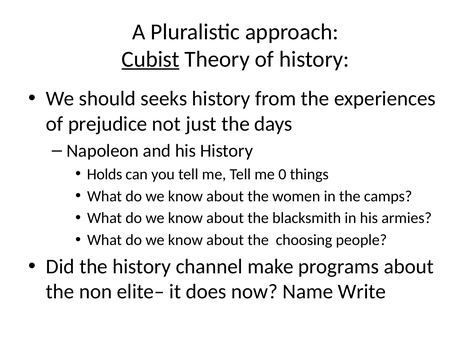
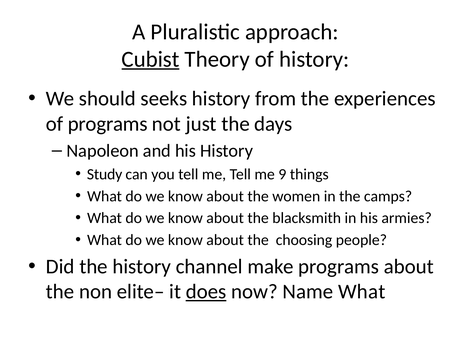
of prejudice: prejudice -> programs (108, 124)
Holds: Holds -> Study (105, 174)
0: 0 -> 9 (282, 174)
does underline: none -> present (206, 292)
Name Write: Write -> What (362, 292)
